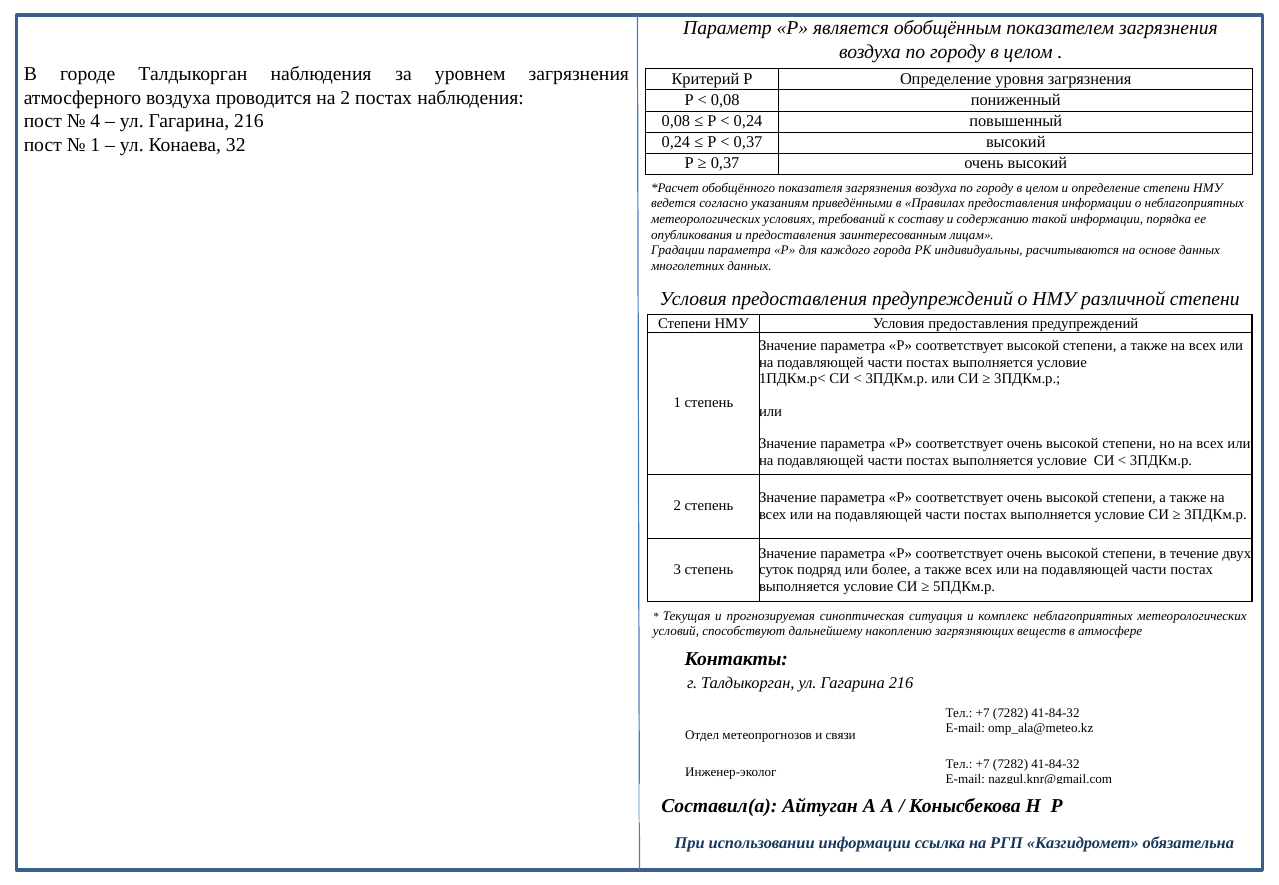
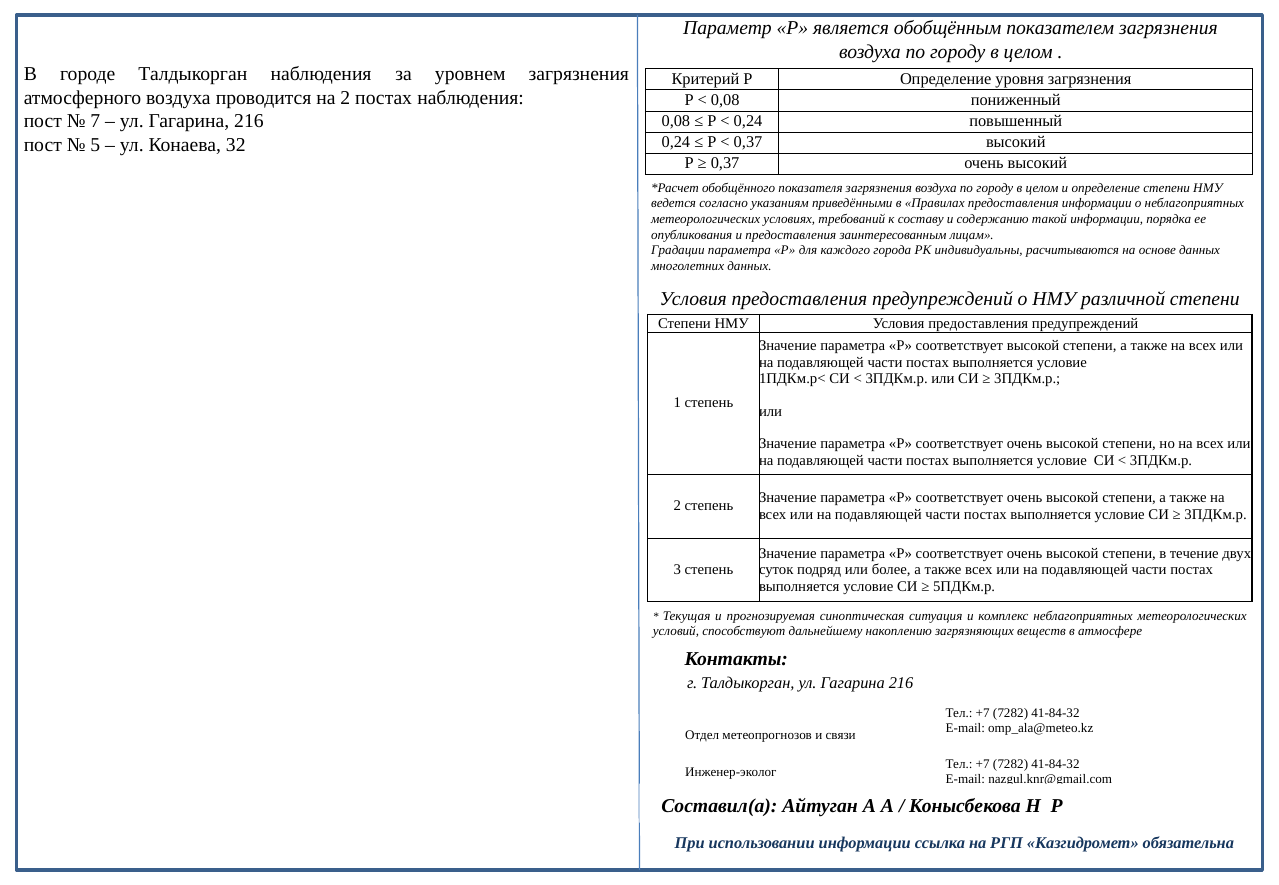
4: 4 -> 7 (95, 122)
1: 1 -> 5 (95, 145)
